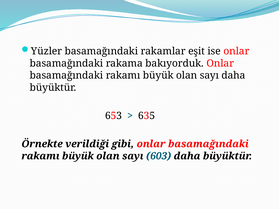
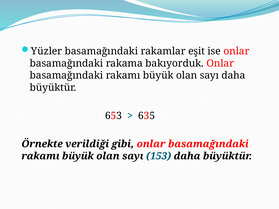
603: 603 -> 153 (159, 156)
